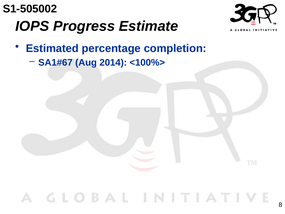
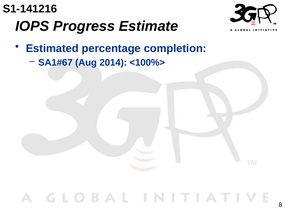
S1-505002: S1-505002 -> S1-141216 (30, 9)
